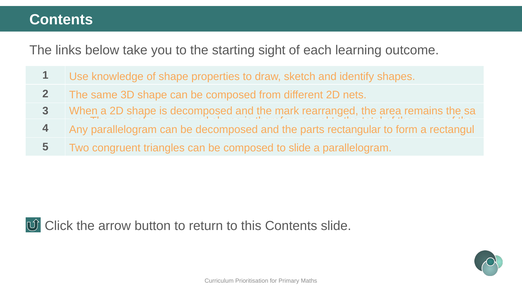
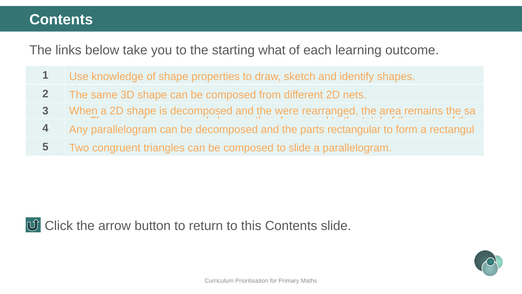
sight: sight -> what (272, 50)
mark: mark -> were (287, 111)
